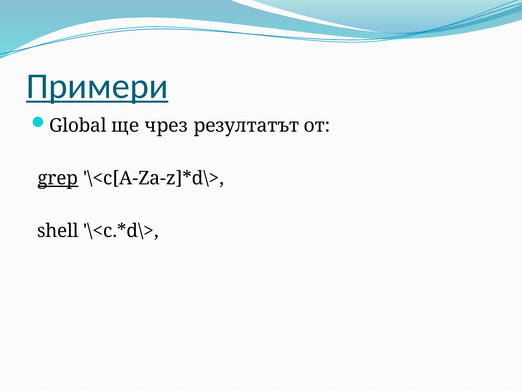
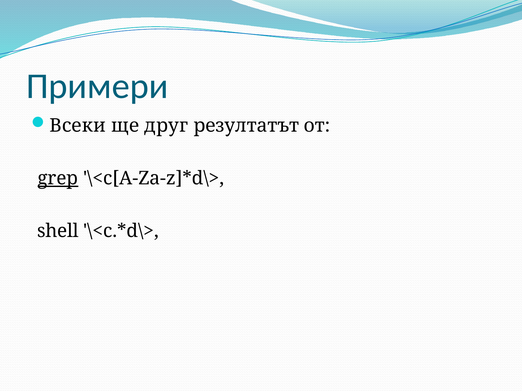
Примери underline: present -> none (97, 86)
Global: Global -> Всеки (78, 126)
чрез: чрез -> друг (166, 126)
